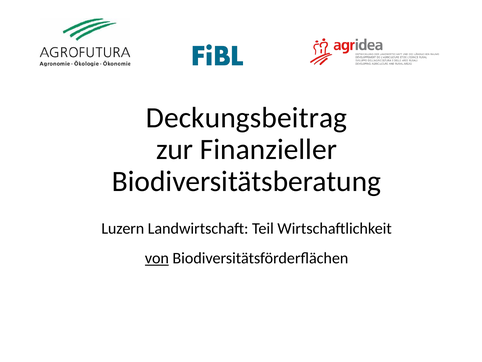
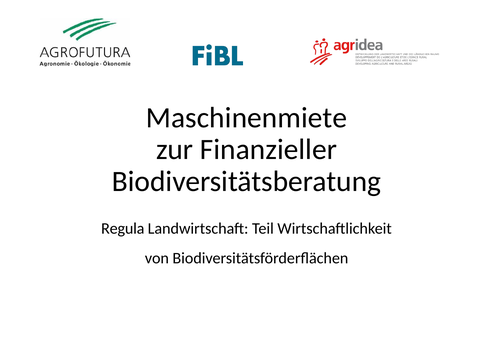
Deckungsbeitrag: Deckungsbeitrag -> Maschinenmiete (246, 117)
Luzern: Luzern -> Regula (123, 228)
von underline: present -> none (157, 258)
